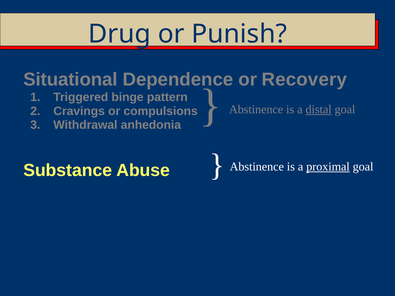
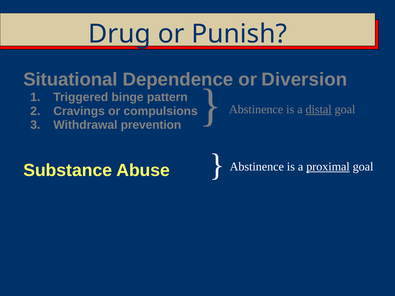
Recovery: Recovery -> Diversion (304, 80)
anhedonia: anhedonia -> prevention (151, 125)
